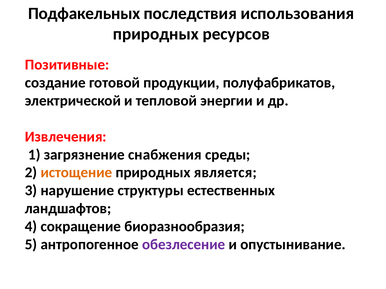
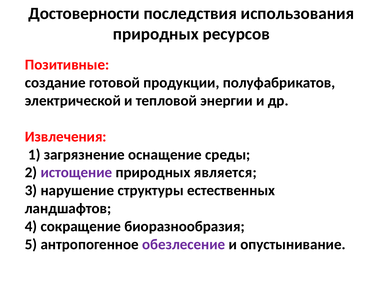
Подфакельных: Подфакельных -> Достоверности (84, 13)
снабжения: снабжения -> оснащение (165, 155)
истощение colour: orange -> purple (76, 173)
